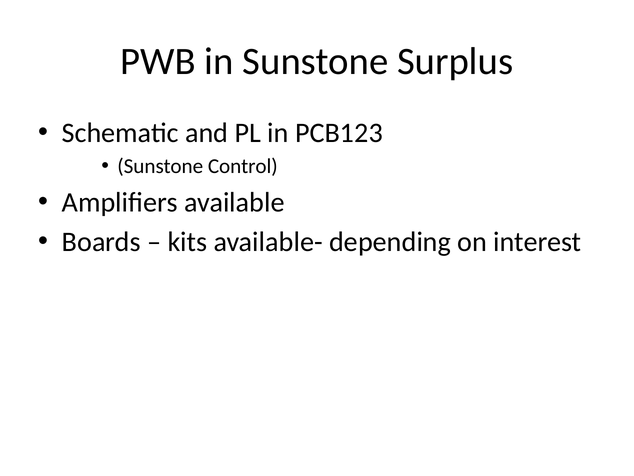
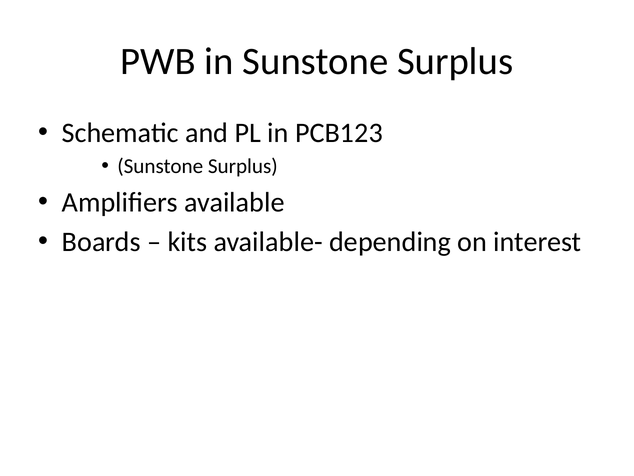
Control: Control -> Surplus (243, 166)
